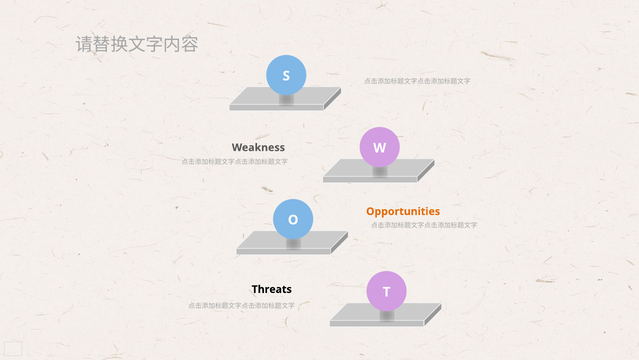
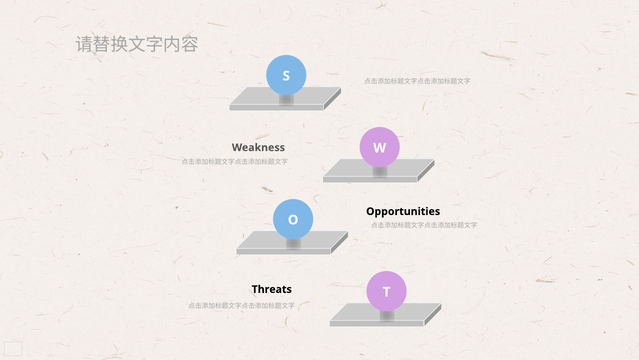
Opportunities colour: orange -> black (403, 211)
